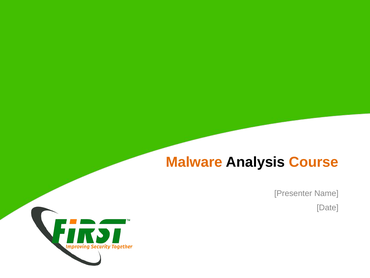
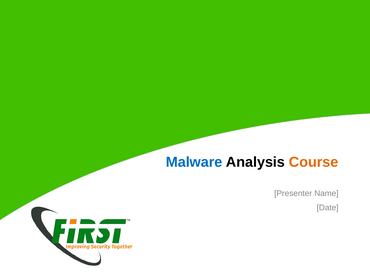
Malware colour: orange -> blue (194, 162)
